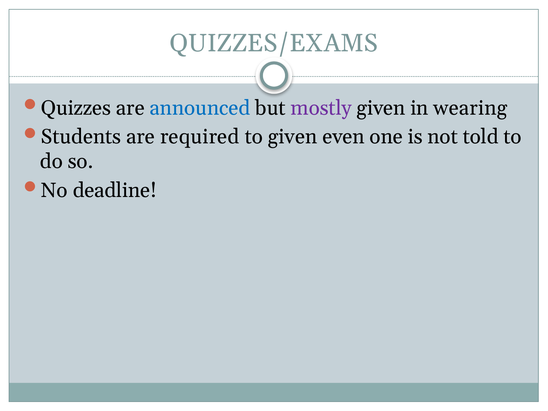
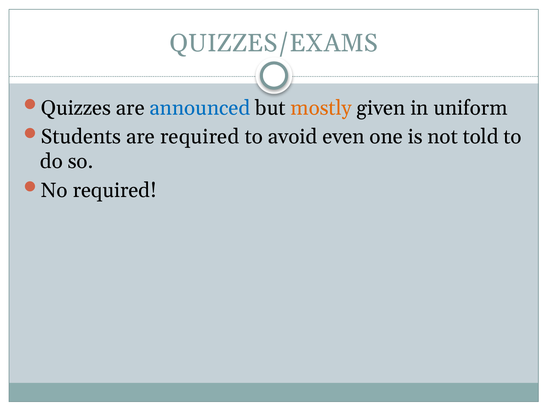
mostly colour: purple -> orange (321, 108)
wearing: wearing -> uniform (470, 108)
to given: given -> avoid (293, 137)
No deadline: deadline -> required (115, 190)
